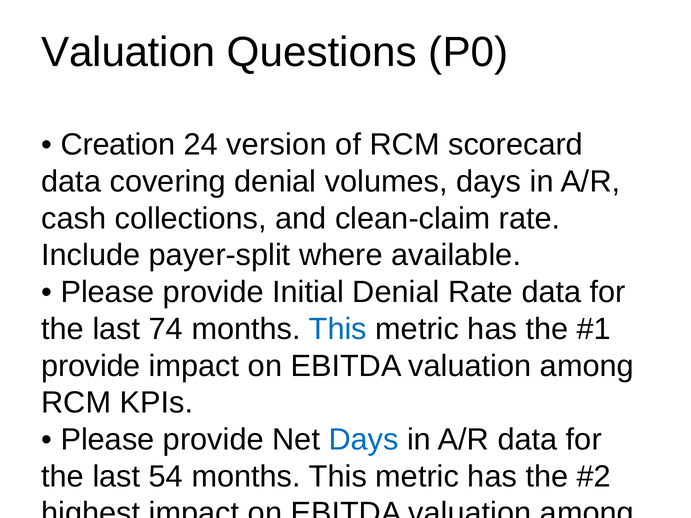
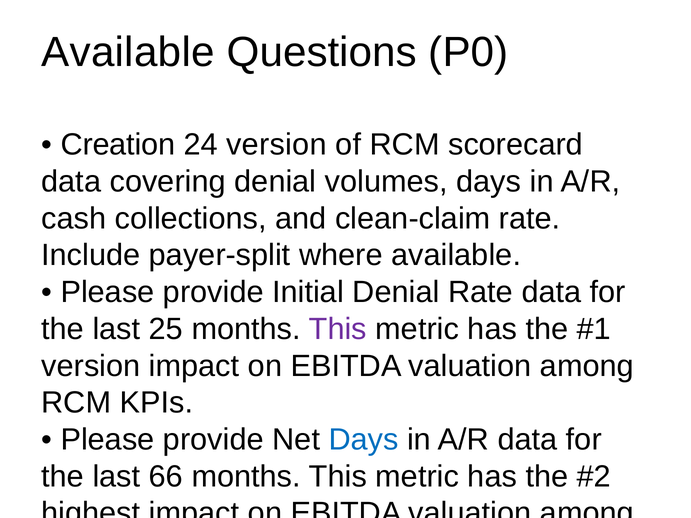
Valuation: Valuation -> Available (128, 52)
74: 74 -> 25 (166, 329)
This colour: blue -> purple (338, 329)
provide: provide -> version (91, 366)
54: 54 -> 66 (166, 477)
